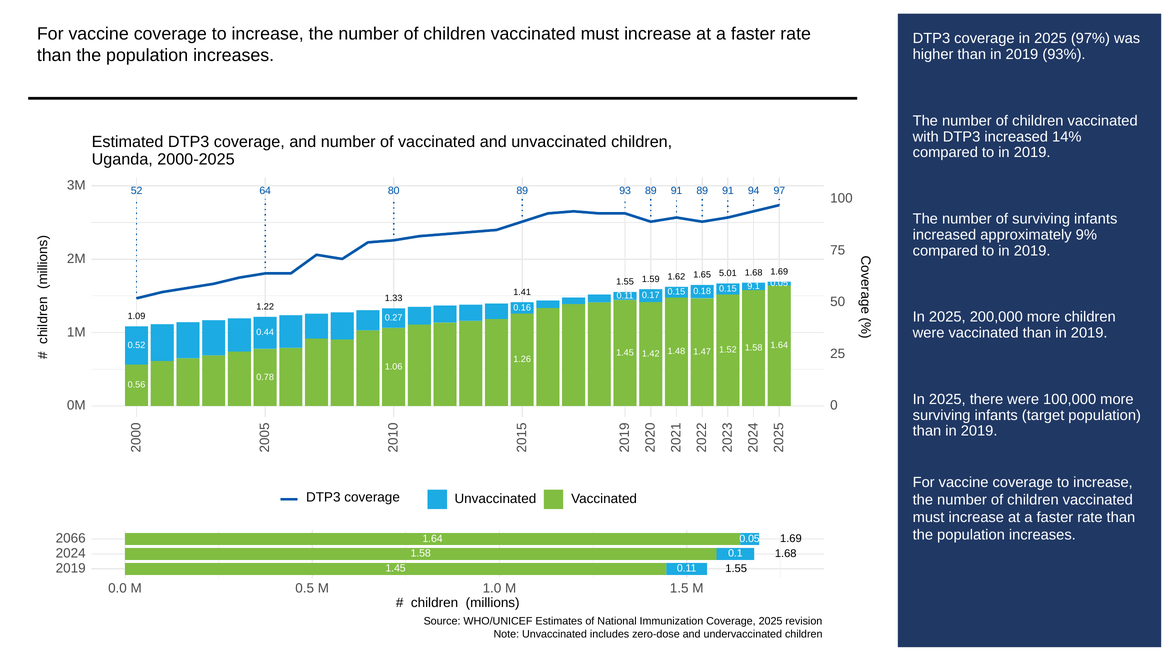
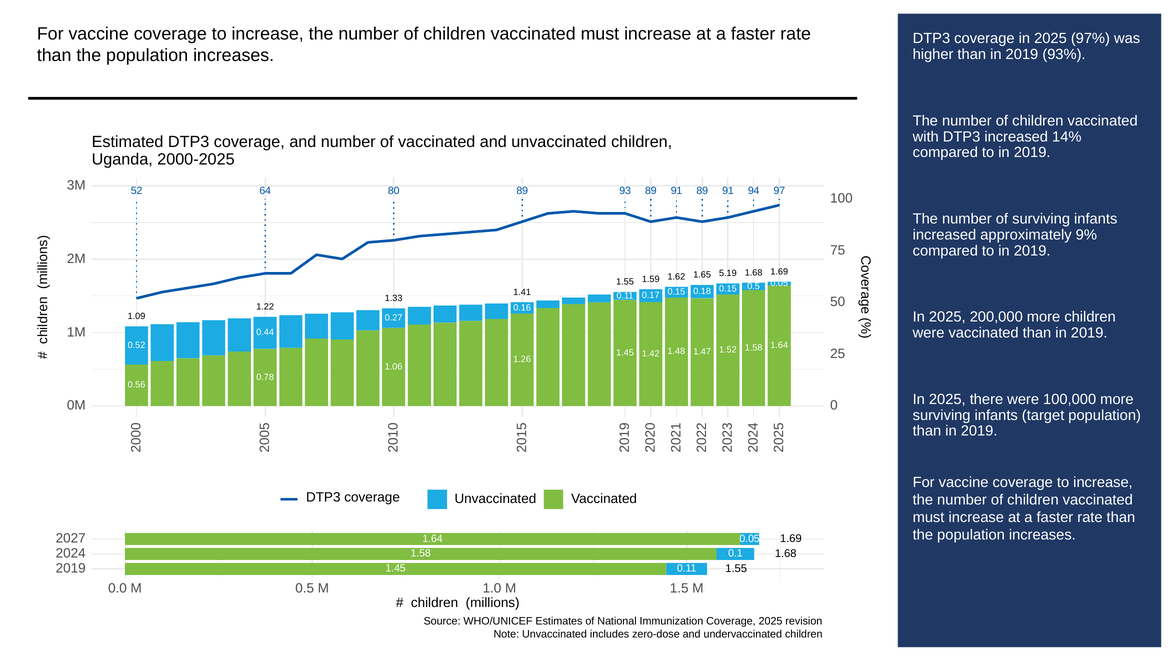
5.01: 5.01 -> 5.19 (728, 274)
9.1: 9.1 -> 0.5 (754, 286)
2066: 2066 -> 2027 (71, 539)
